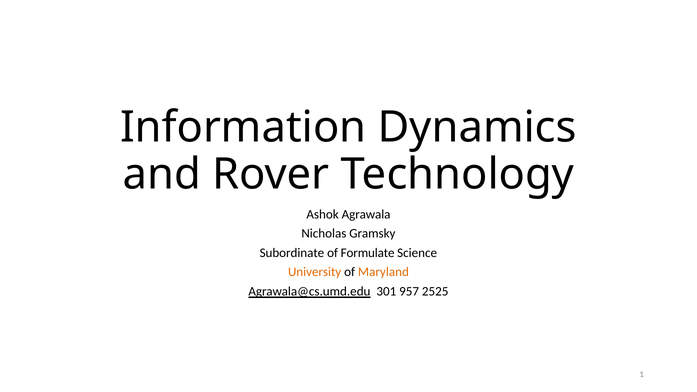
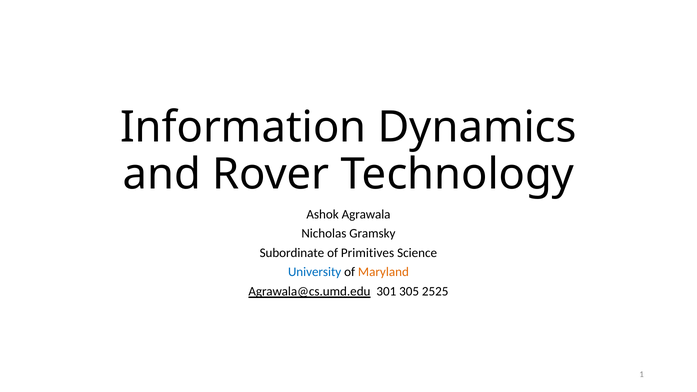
Formulate: Formulate -> Primitives (368, 253)
University colour: orange -> blue (315, 272)
957: 957 -> 305 (409, 291)
